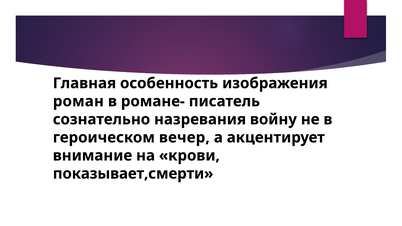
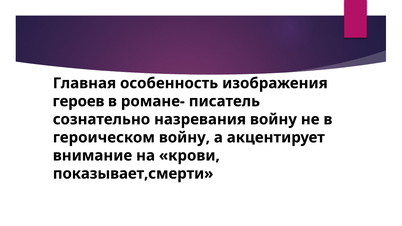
роман: роман -> героев (78, 101)
героическом вечер: вечер -> войну (184, 138)
